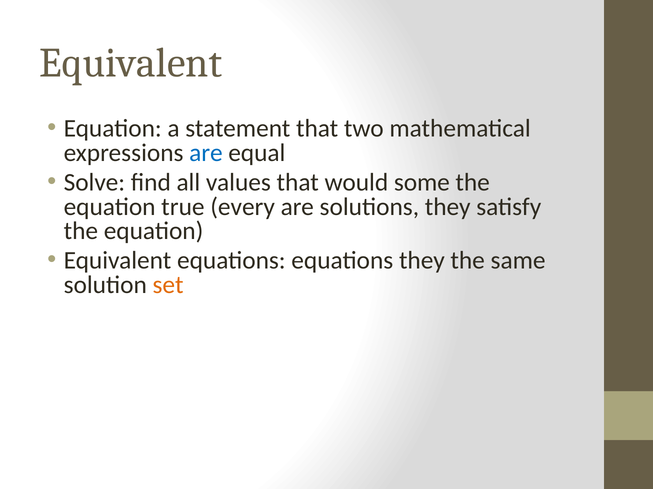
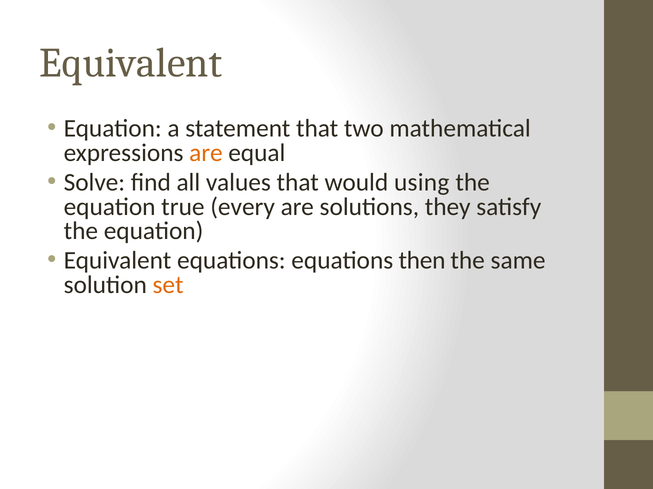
are colour: blue -> orange (206, 153)
some: some -> using (422, 183)
equations they: they -> then (422, 261)
